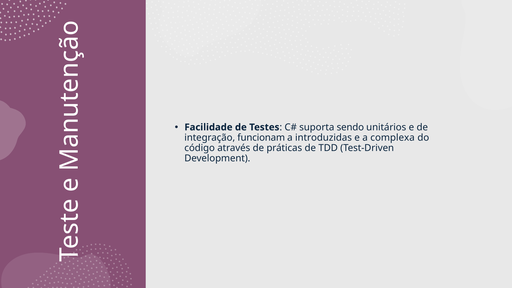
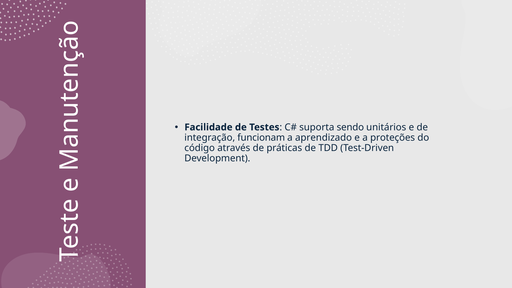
introduzidas: introduzidas -> aprendizado (324, 138)
complexa: complexa -> proteções (393, 138)
